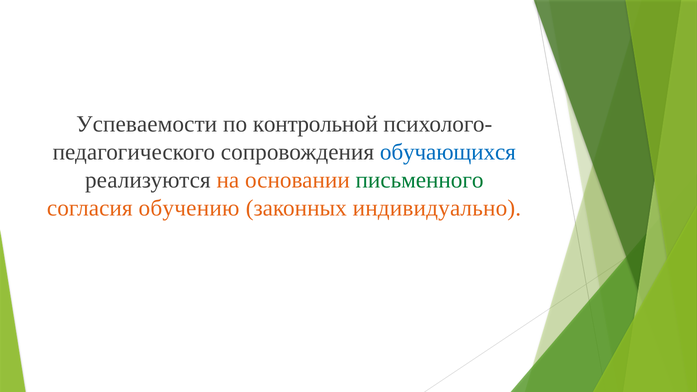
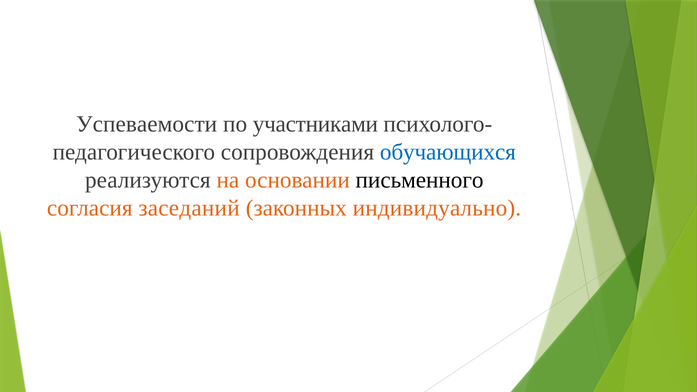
контрольной: контрольной -> участниками (315, 124)
письменного colour: green -> black (420, 180)
обучению: обучению -> заседаний (189, 208)
